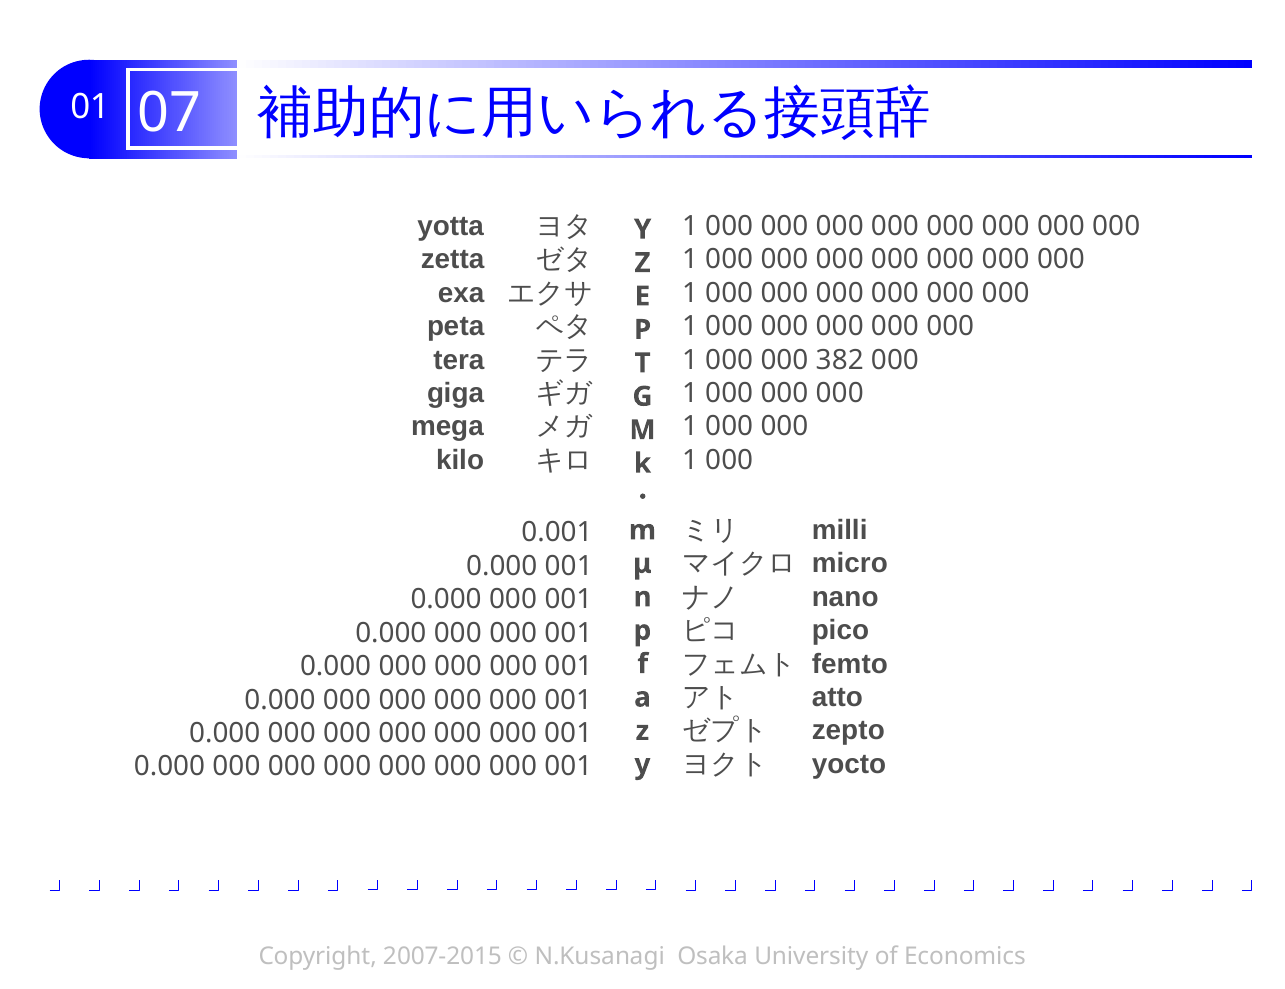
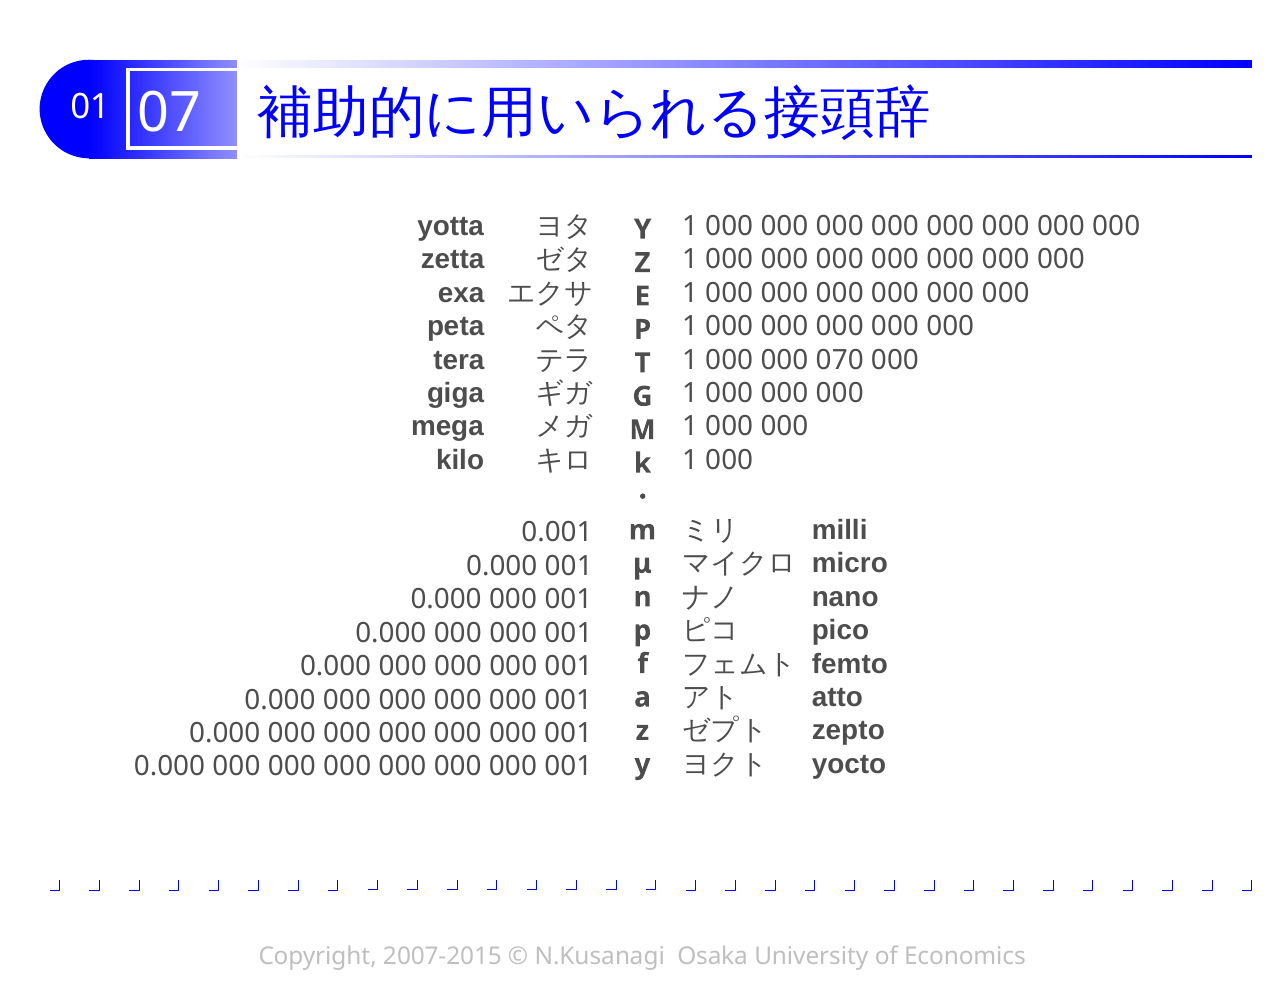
382: 382 -> 070 (840, 360)
